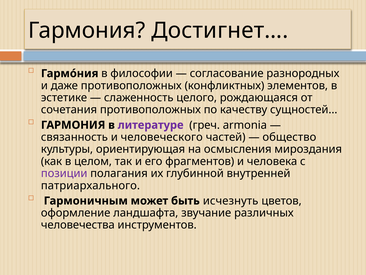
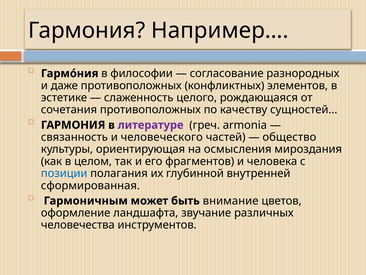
Достигнет…: Достигнет… -> Например… (220, 31)
позиции colour: purple -> blue (64, 173)
патриархального: патриархального -> сформированная (90, 185)
исчезнуть: исчезнуть -> внимание (231, 200)
